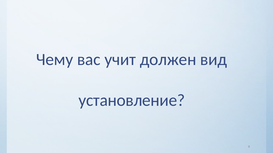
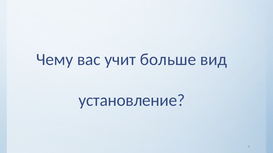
должен: должен -> больше (168, 60)
